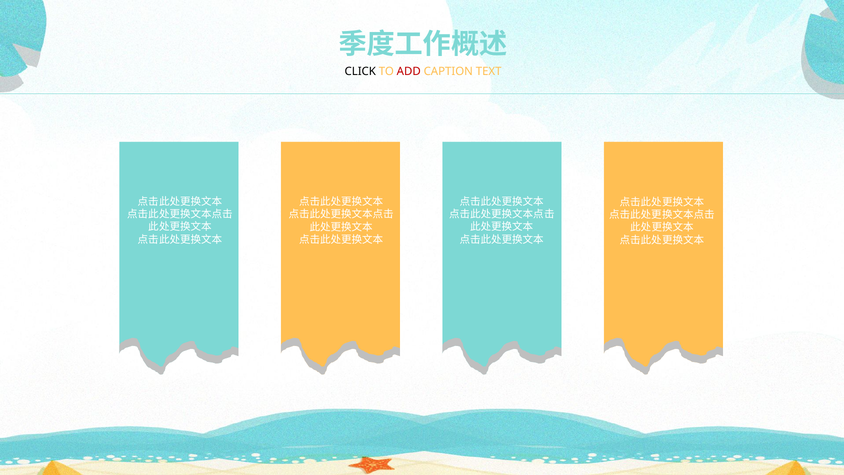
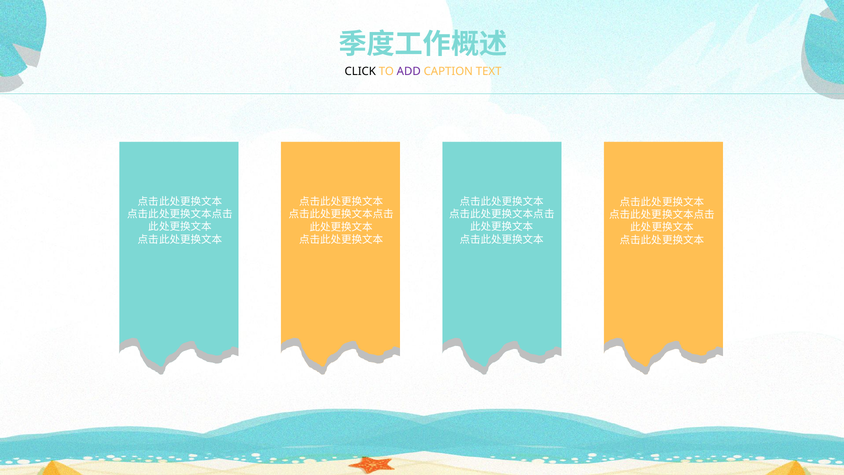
ADD colour: red -> purple (409, 72)
